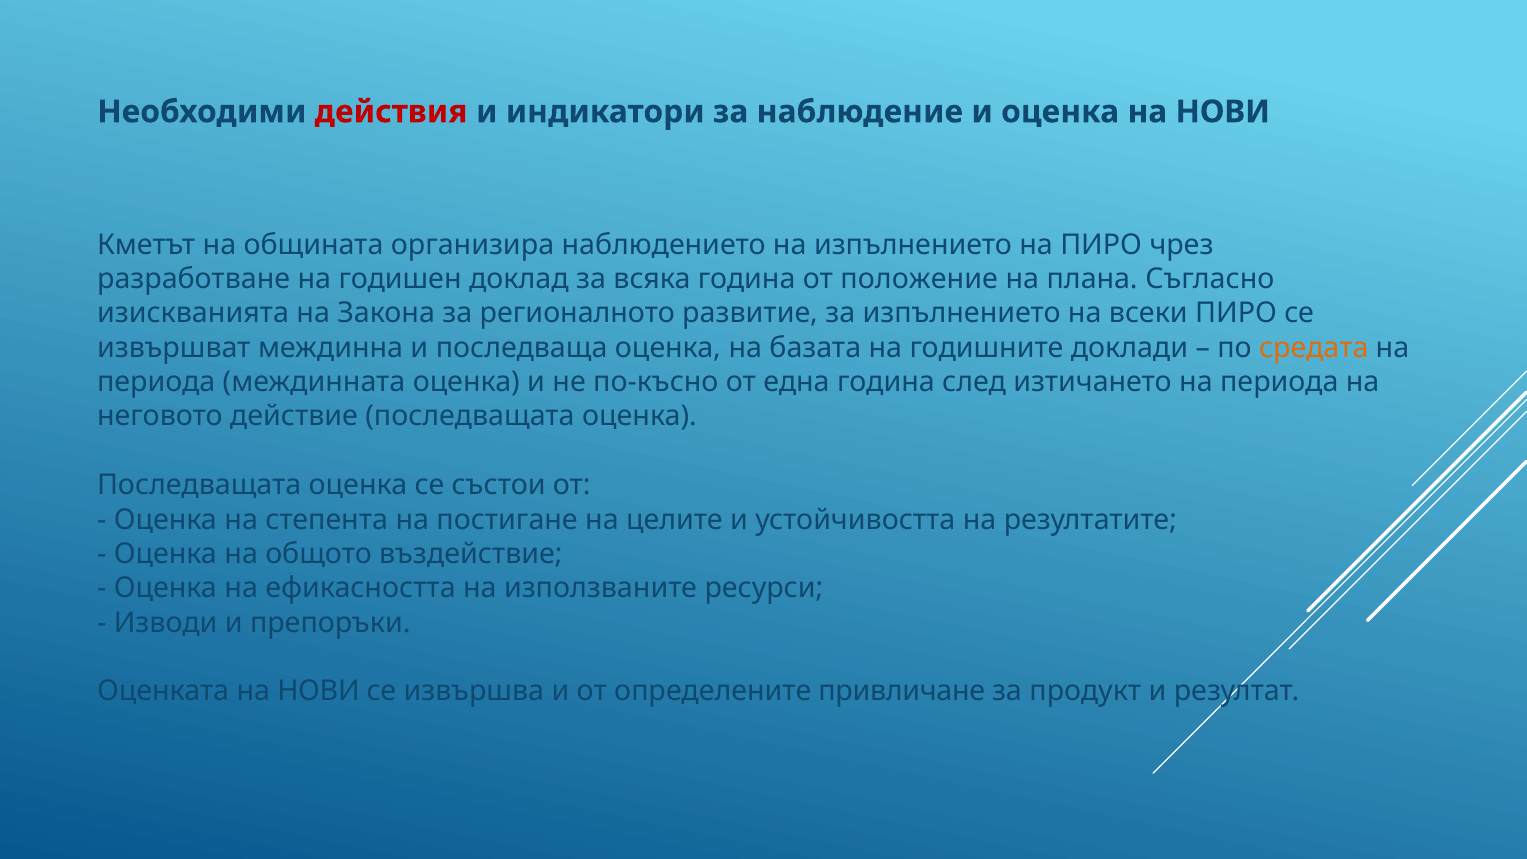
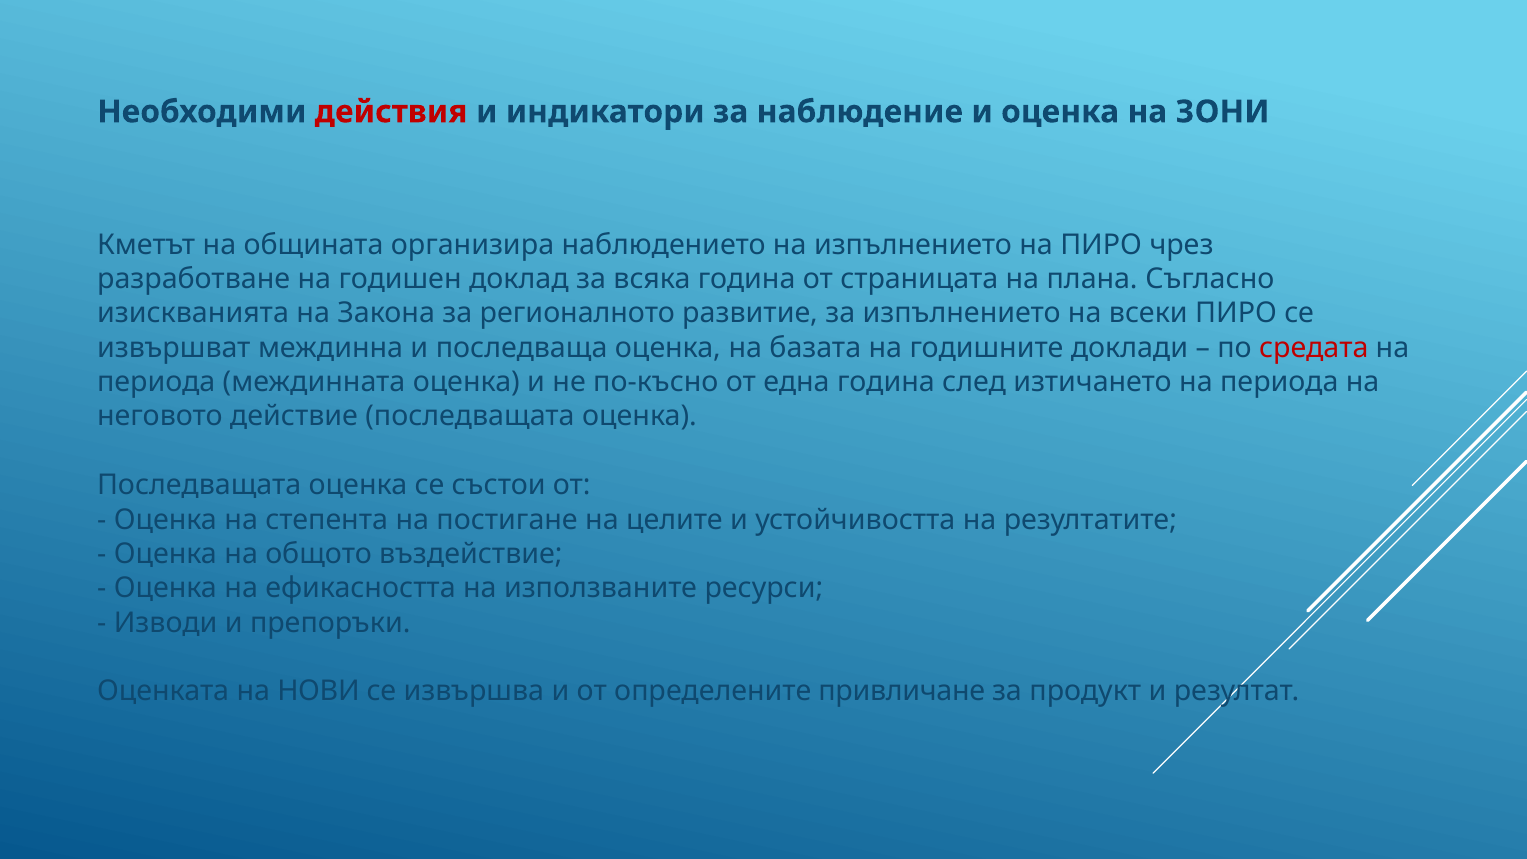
оценка на НОВИ: НОВИ -> ЗОНИ (1223, 112)
положение: положение -> страницата (919, 279)
средата colour: orange -> red (1314, 348)
